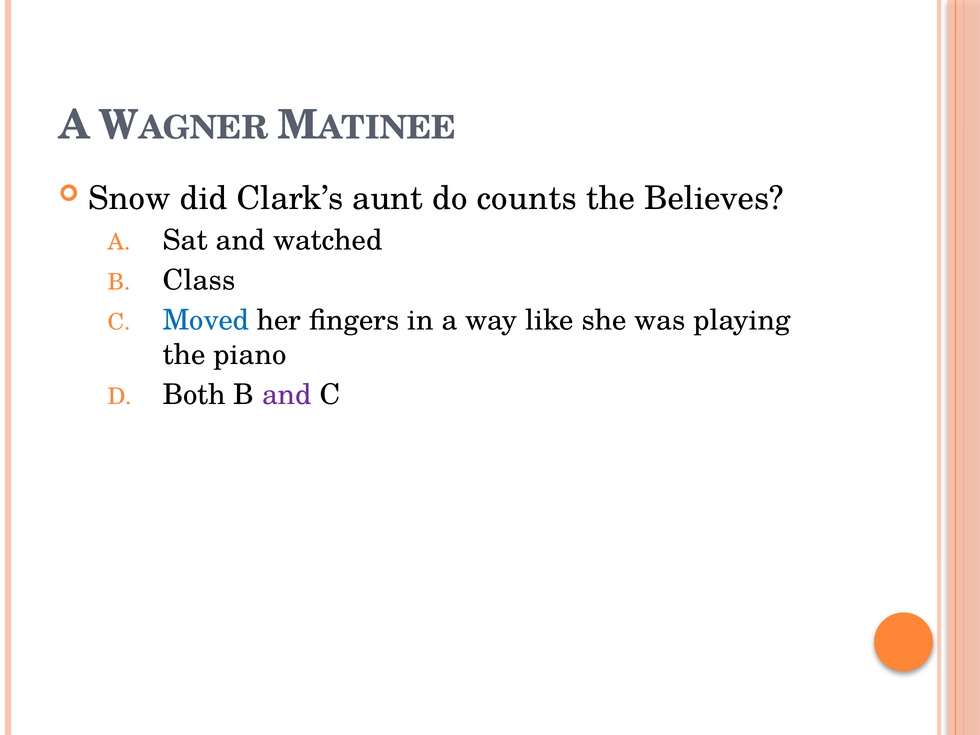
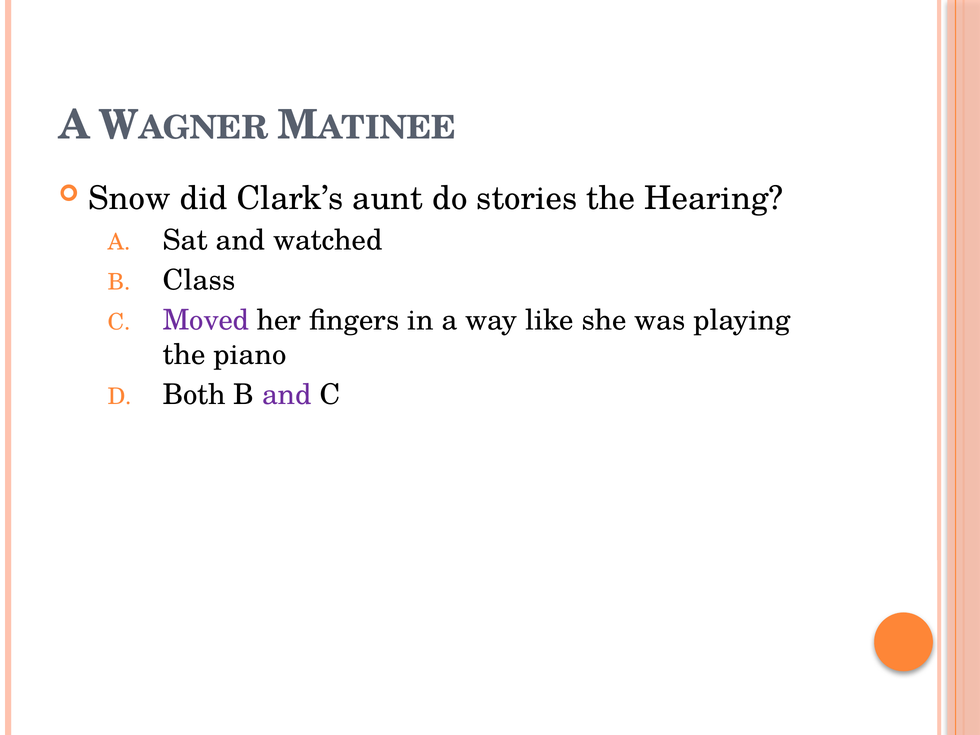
counts: counts -> stories (527, 198)
Believes: Believes -> Hearing (714, 198)
Moved colour: blue -> purple (206, 320)
